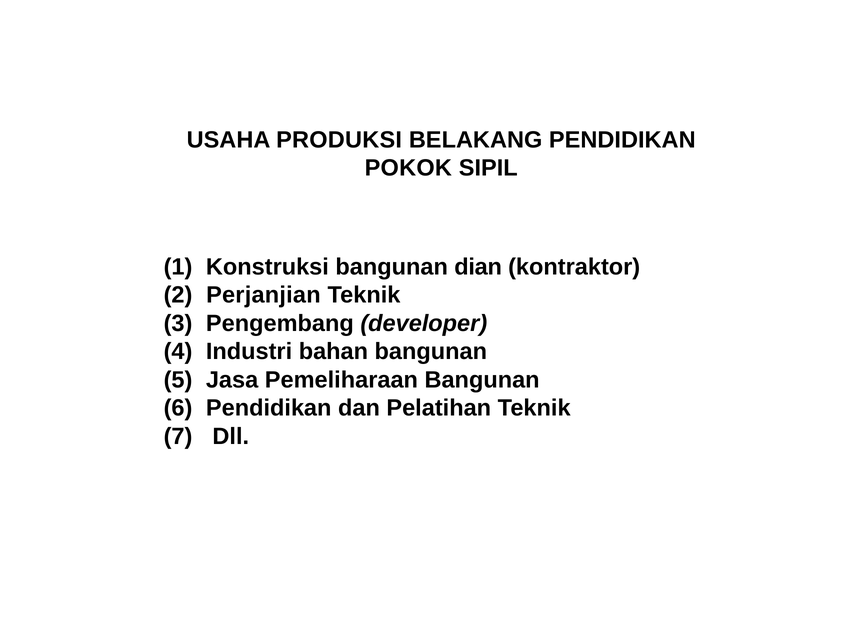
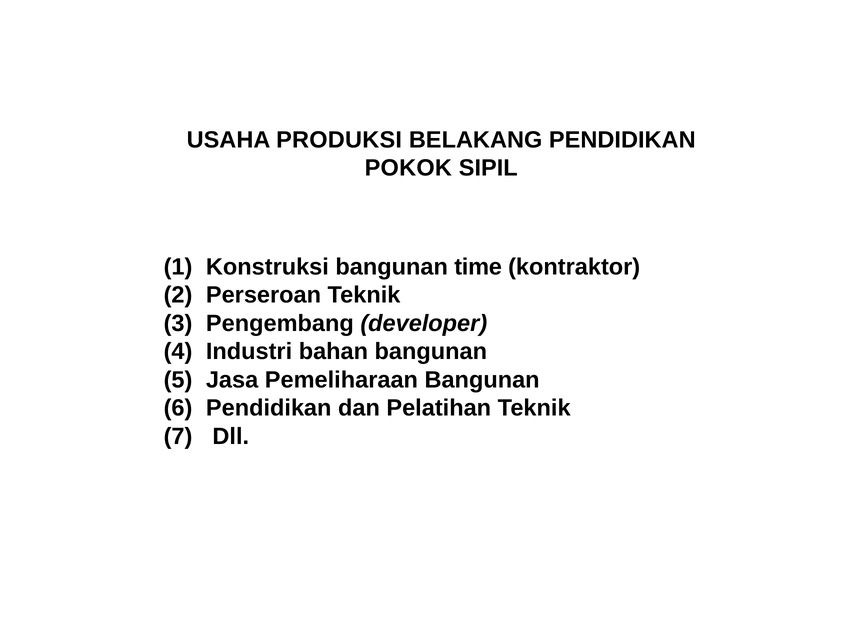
dian: dian -> time (478, 267)
Perjanjian: Perjanjian -> Perseroan (264, 295)
